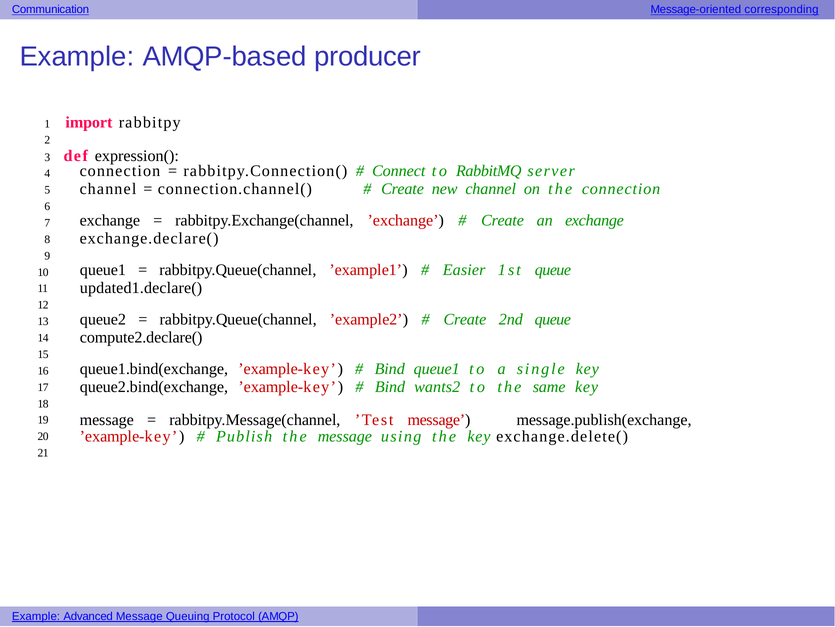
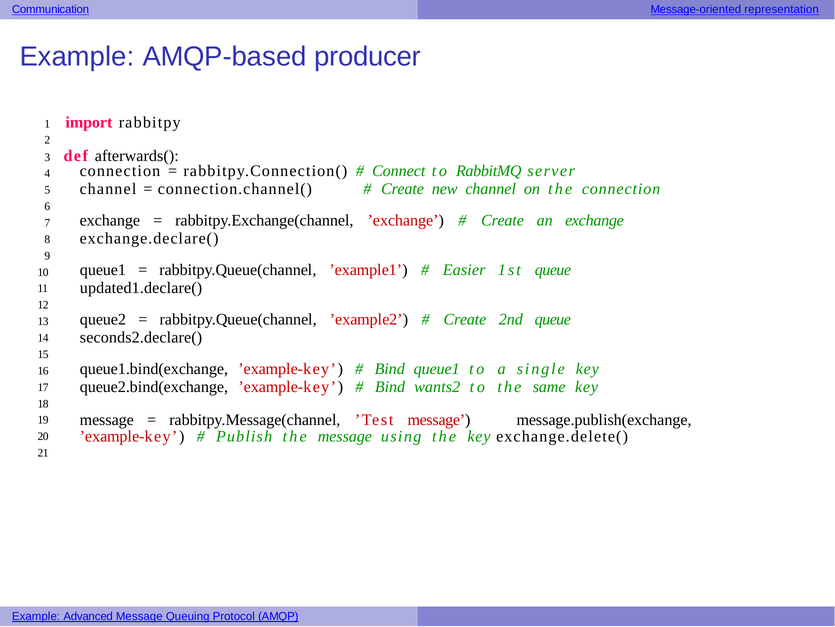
corresponding: corresponding -> representation (782, 10)
expression(: expression( -> afterwards( (137, 156)
compute2.declare(: compute2.declare( -> seconds2.declare( (141, 337)
